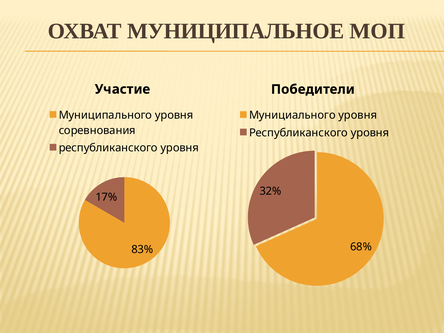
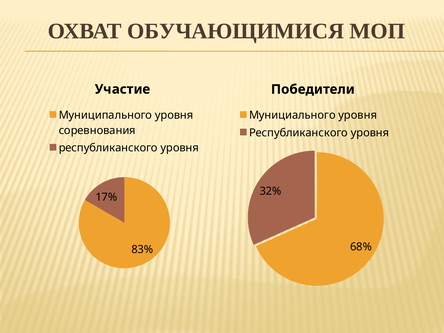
МУНИЦИПАЛЬНОЕ: МУНИЦИПАЛЬНОЕ -> ОБУЧАЮЩИМИСЯ (236, 31)
